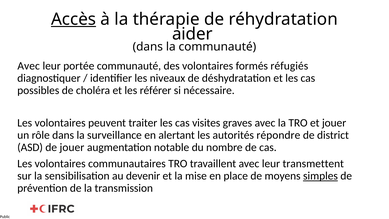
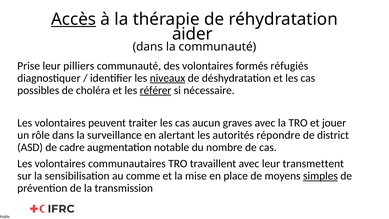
Avec: Avec -> Prise (29, 66)
portée: portée -> pilliers (79, 66)
niveaux underline: none -> present (168, 78)
référer underline: none -> present (156, 90)
visites: visites -> aucun (206, 123)
de jouer: jouer -> cadre (72, 147)
devenir: devenir -> comme (143, 176)
